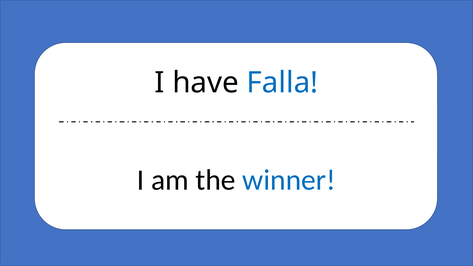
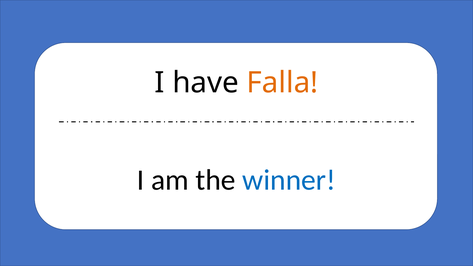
Falla colour: blue -> orange (282, 83)
